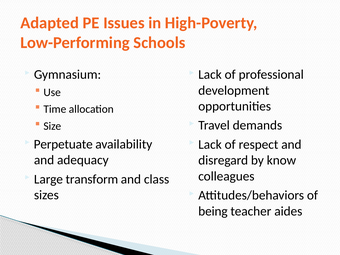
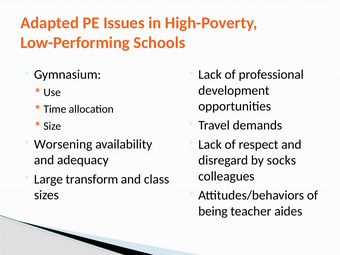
Perpetuate: Perpetuate -> Worsening (63, 144)
know: know -> socks (281, 160)
